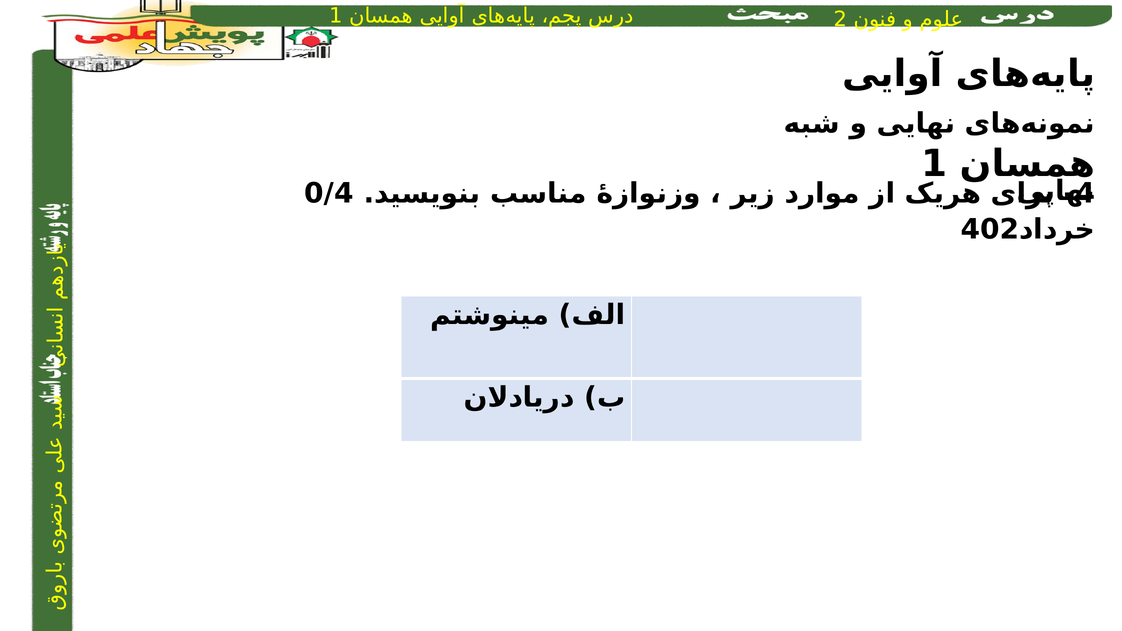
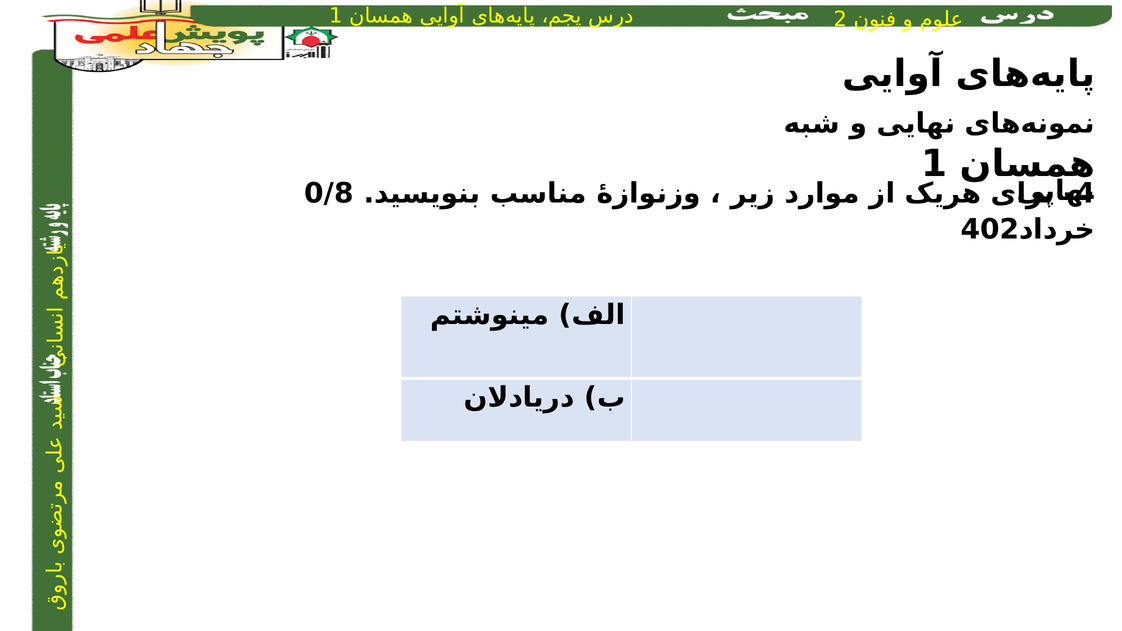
0/4: 0/4 -> 0/8 (329, 193)
